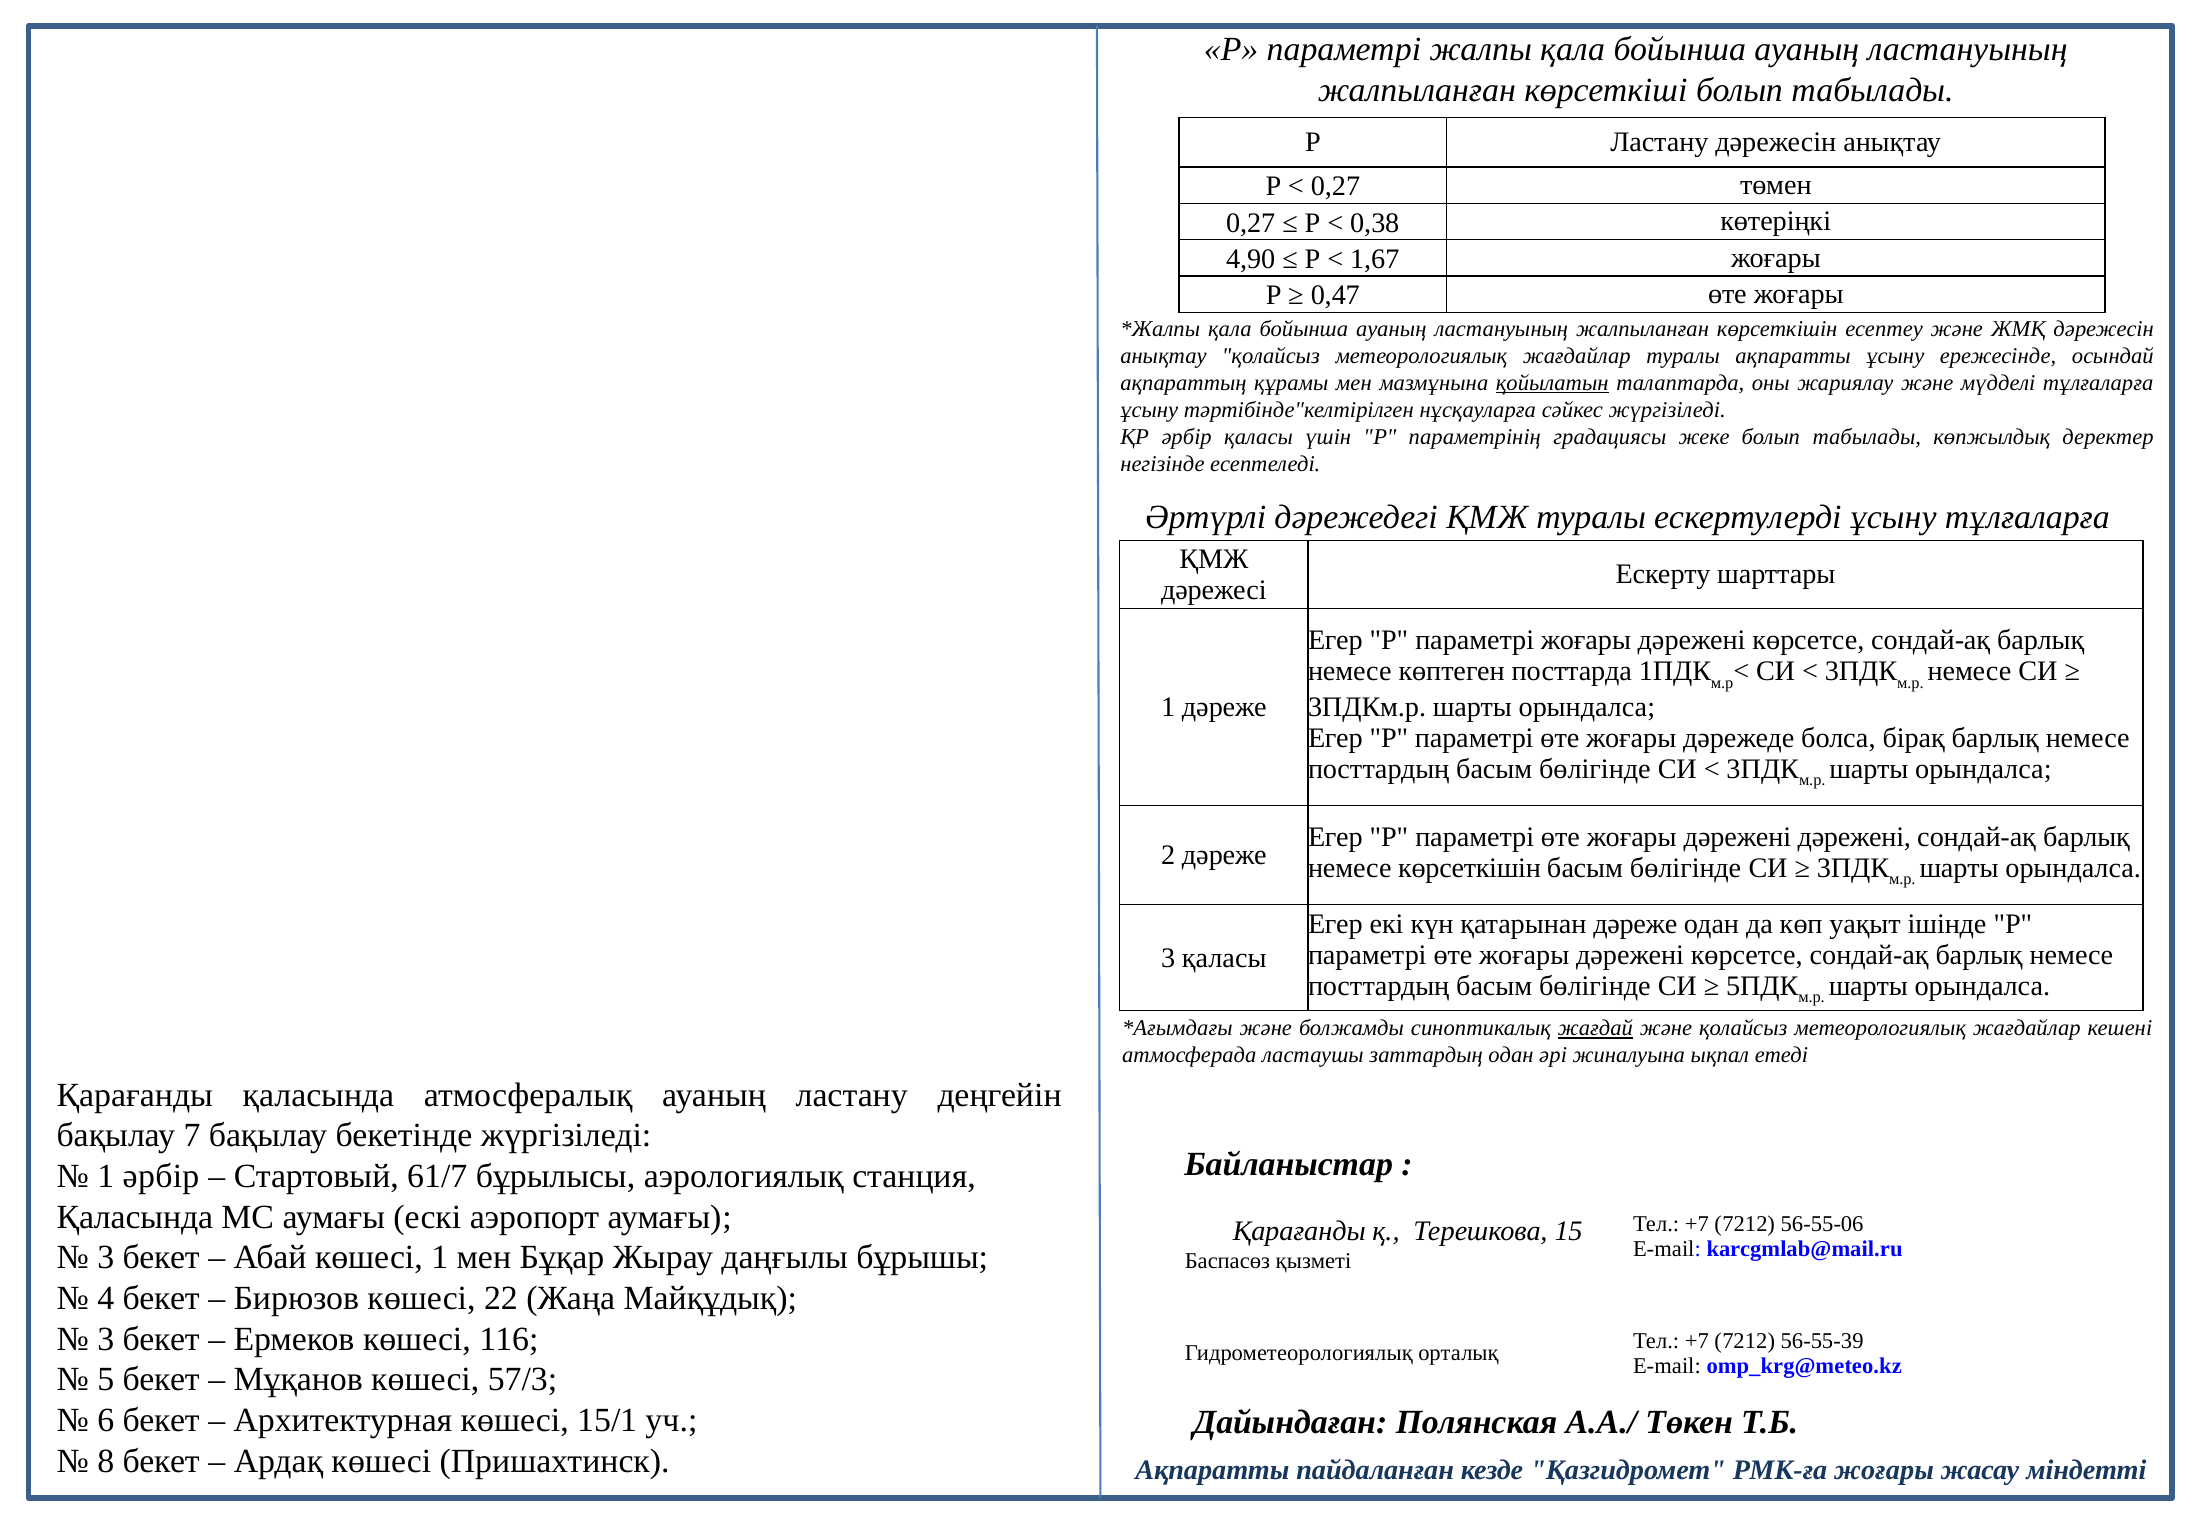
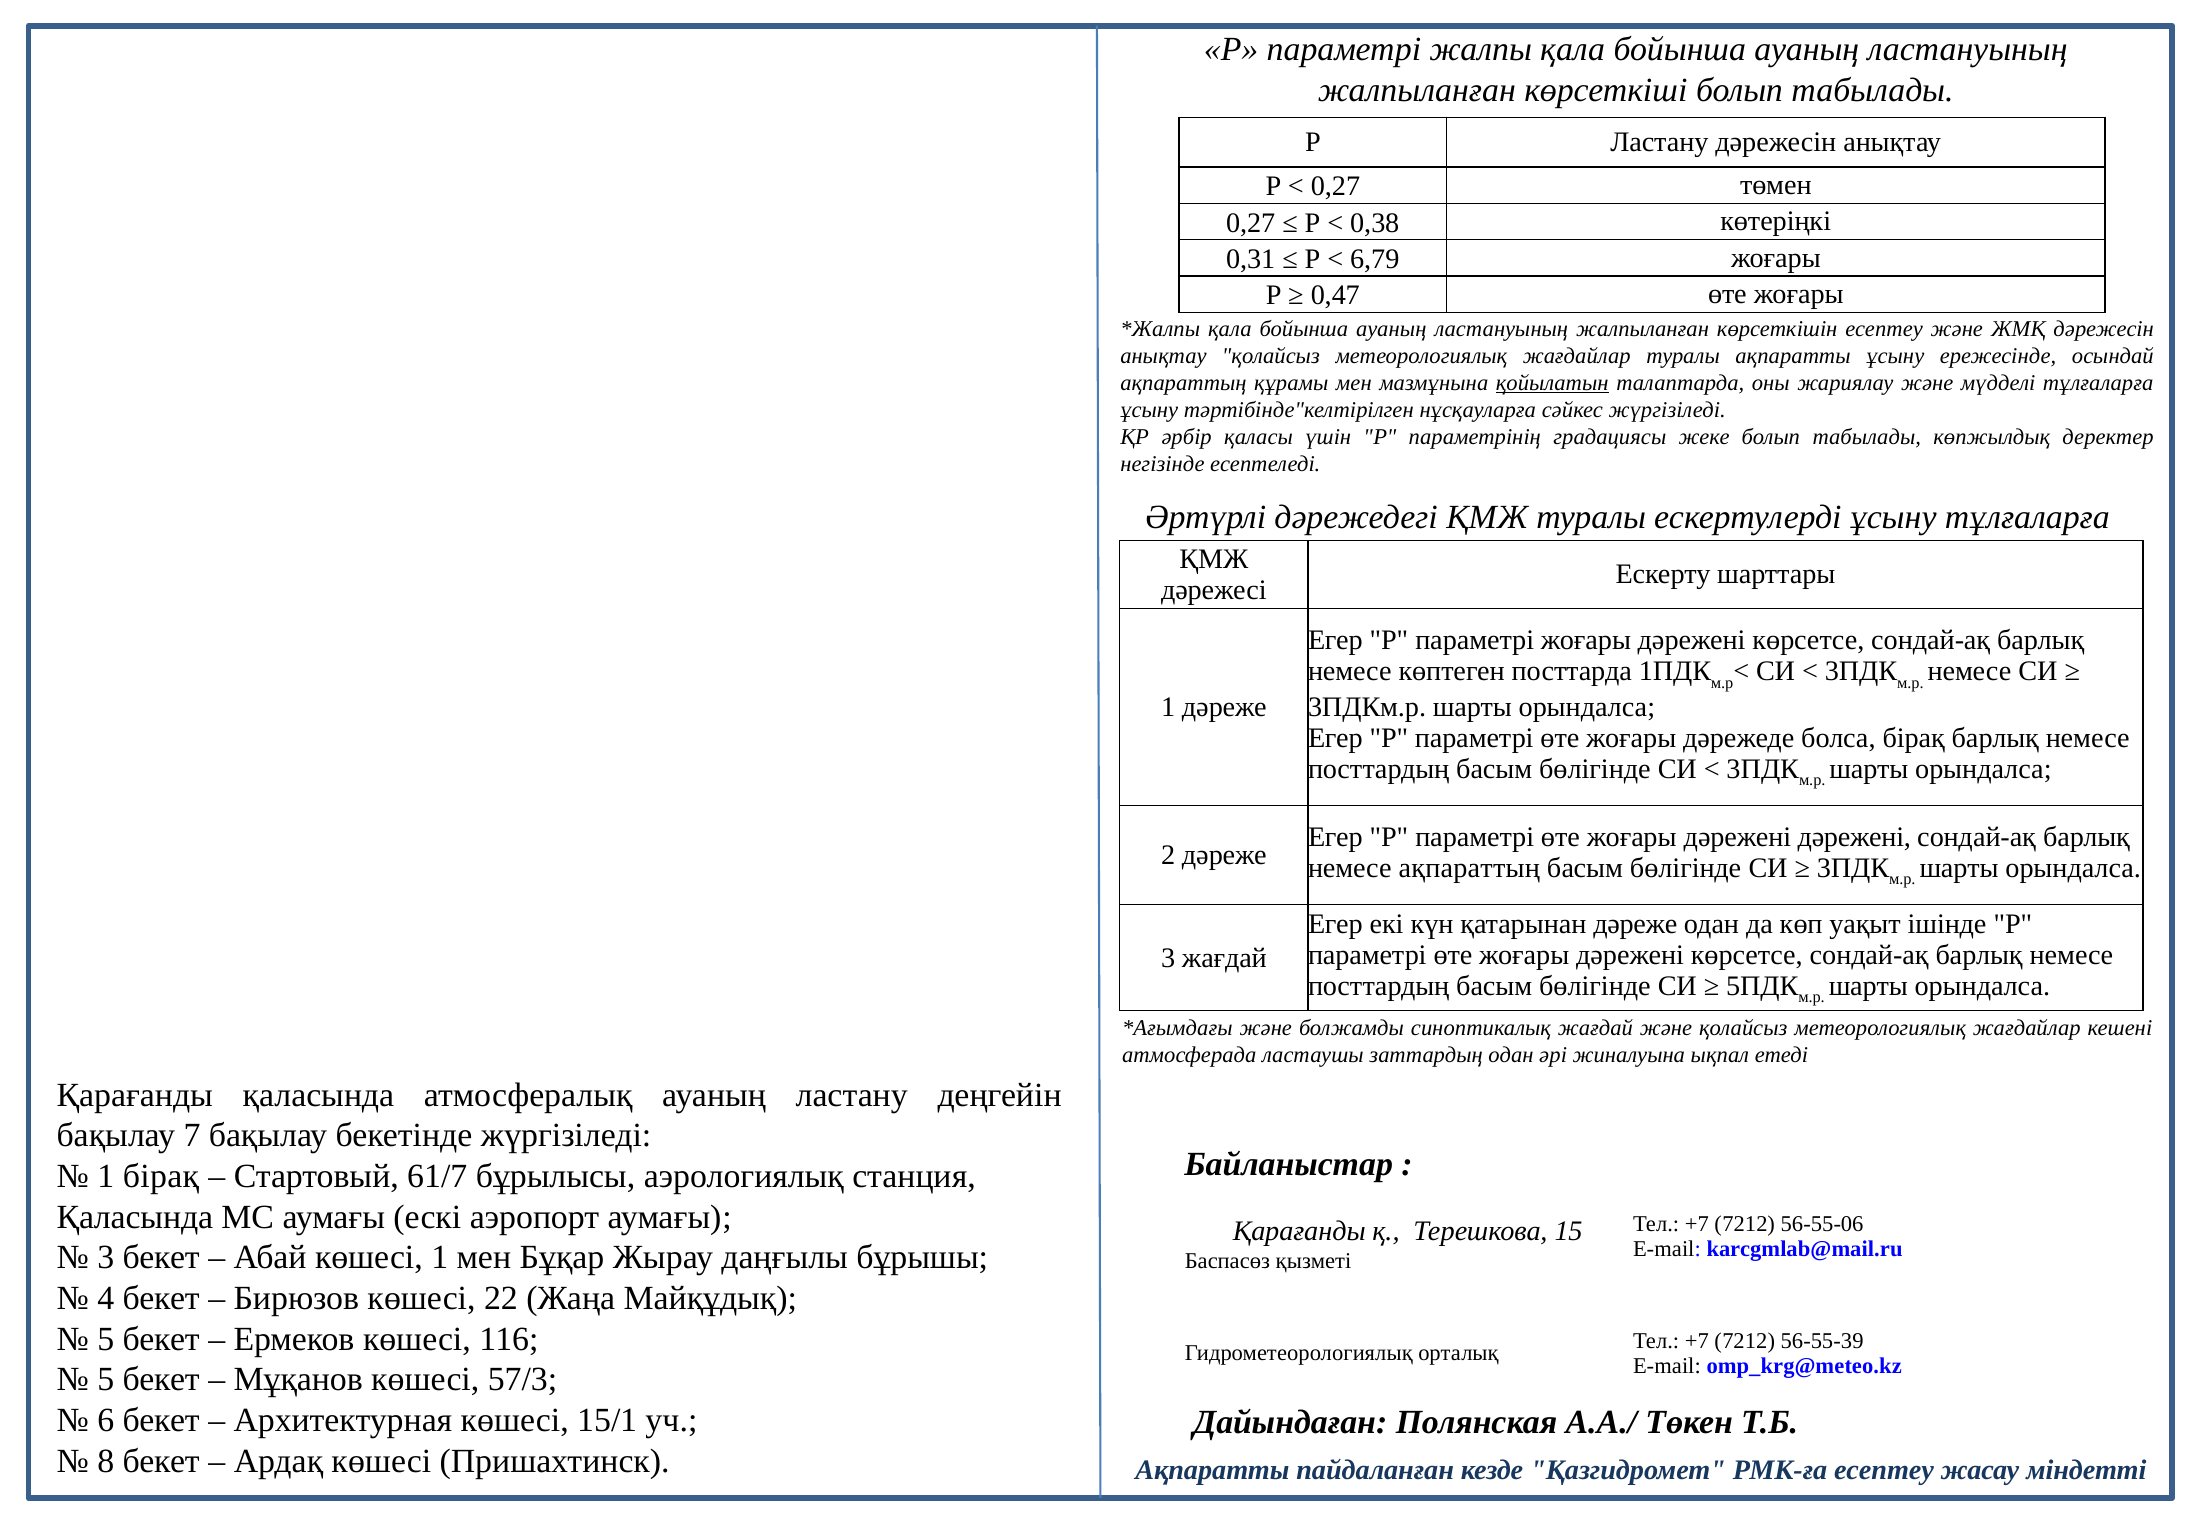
4,90: 4,90 -> 0,31 (1251, 259)
1,67: 1,67 -> 6,79 (1375, 259)
немесе көрсеткішін: көрсеткішін -> ақпараттың (1469, 868)
3 қаласы: қаласы -> жағдай (1224, 958)
жағдай underline: present -> none (1595, 1028)
1 әрбір: әрбір -> бірақ (161, 1176)
3: 3 -> 5 (106, 1339)
РМК-ға жоғары: жоғары -> есептеу (1884, 1470)
